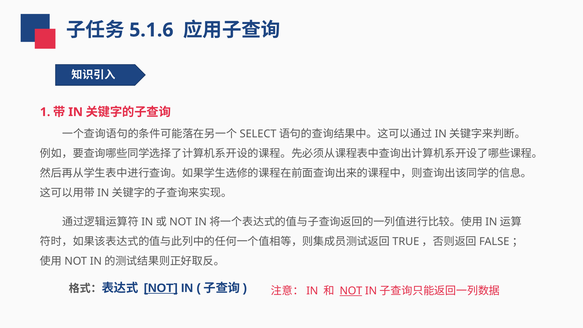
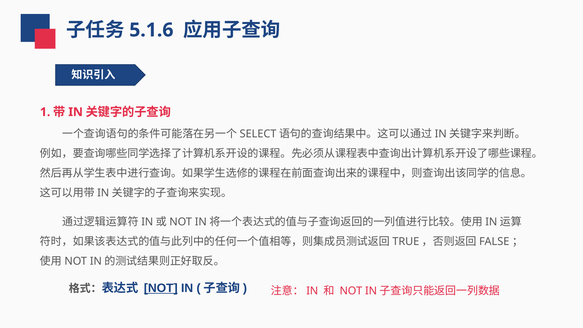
NOT underline: present -> none (351, 291)
